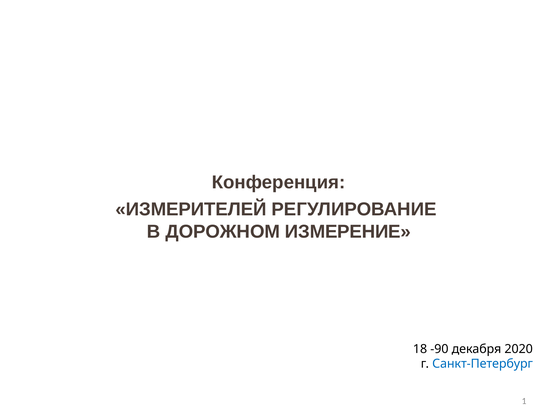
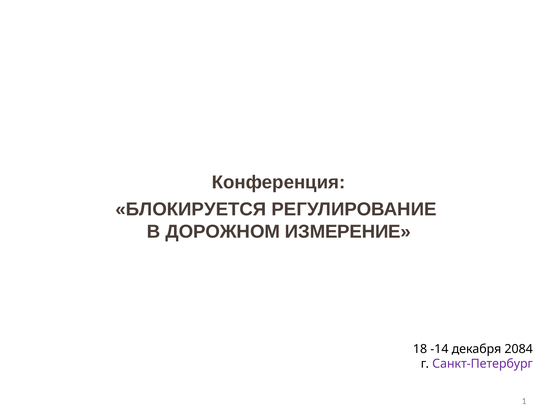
ИЗМЕРИТЕЛЕЙ: ИЗМЕРИТЕЛЕЙ -> БЛОКИРУЕТСЯ (191, 209)
-90: -90 -> -14 (439, 349)
2020: 2020 -> 2084 (519, 349)
Санкт-Петербург colour: blue -> purple (483, 364)
